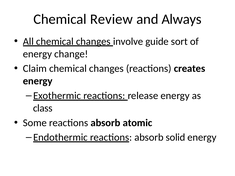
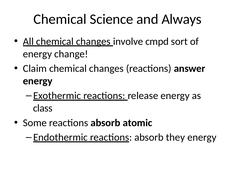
Review: Review -> Science (112, 19)
guide: guide -> cmpd (157, 41)
creates: creates -> answer (190, 69)
solid: solid -> they (175, 138)
